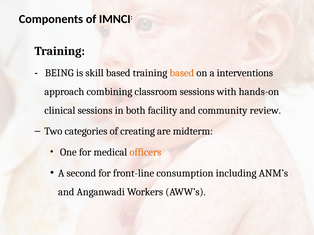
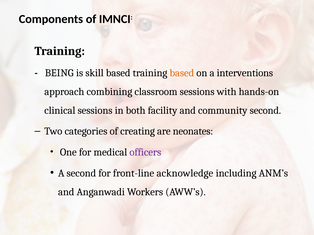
community review: review -> second (265, 111)
midterm: midterm -> neonates (193, 132)
officers colour: orange -> purple (145, 153)
consumption: consumption -> acknowledge (185, 173)
